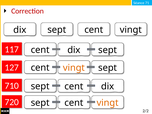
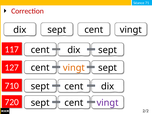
vingt colour: orange -> purple (108, 103)
